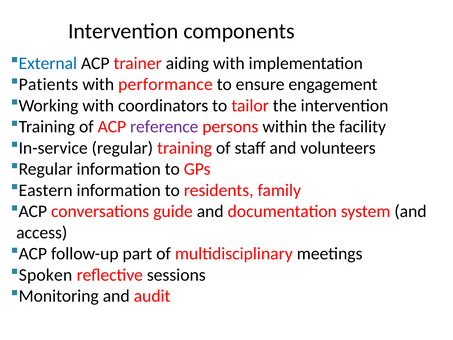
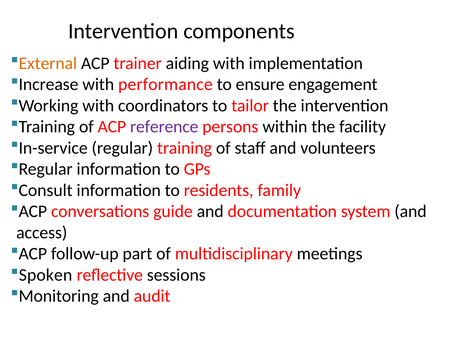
External colour: blue -> orange (48, 63)
Patients: Patients -> Increase (49, 84)
Eastern: Eastern -> Consult (46, 190)
